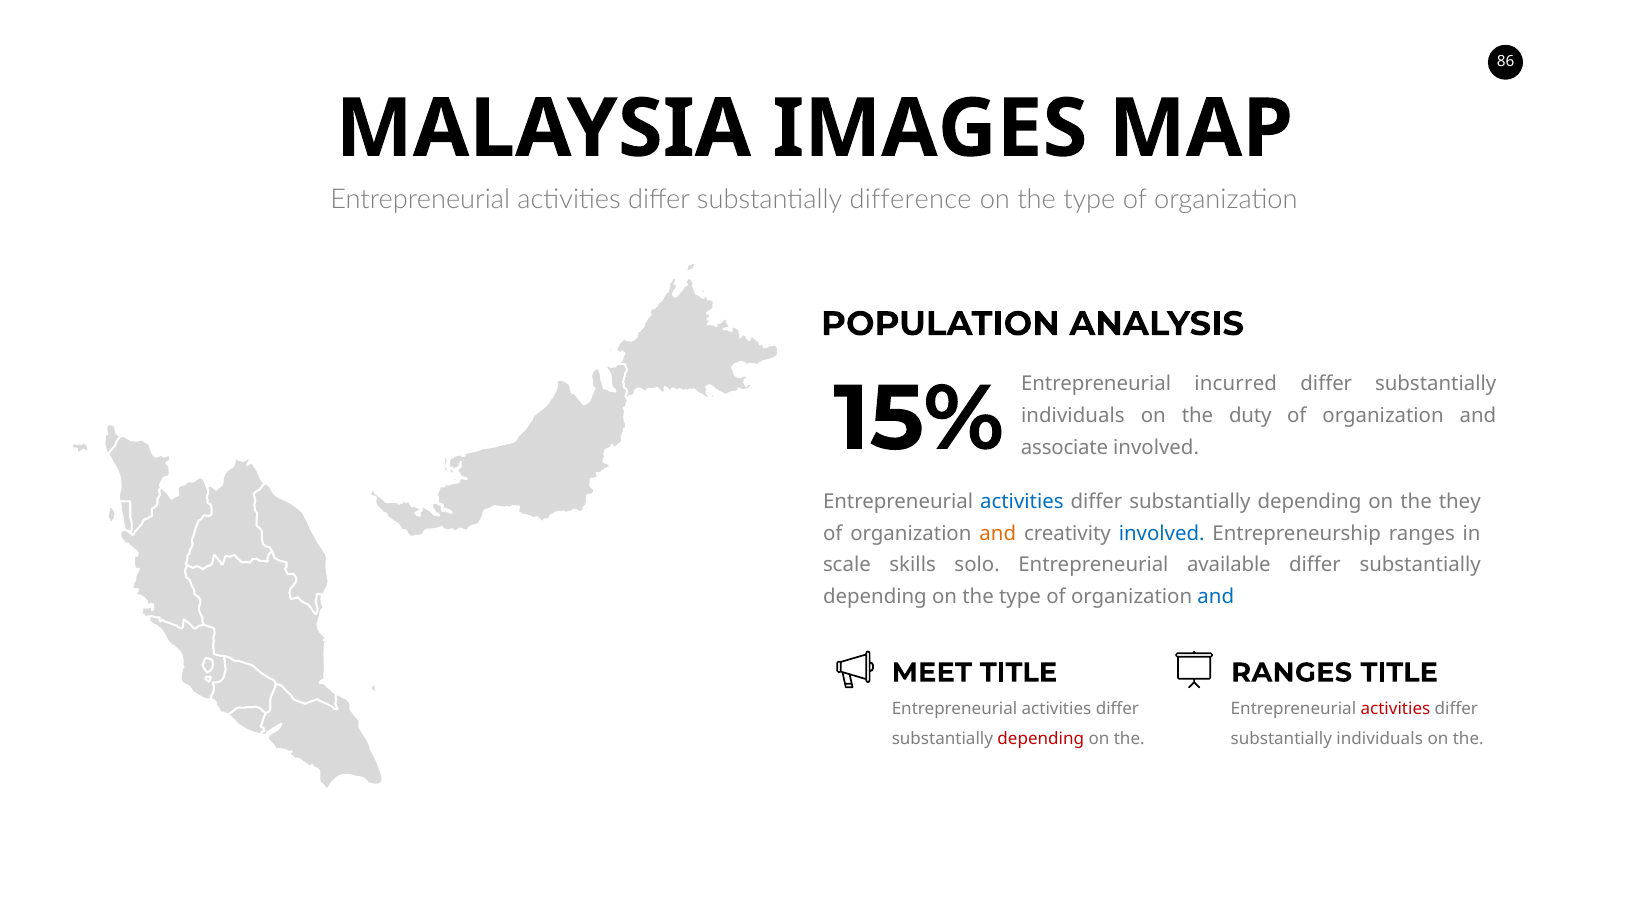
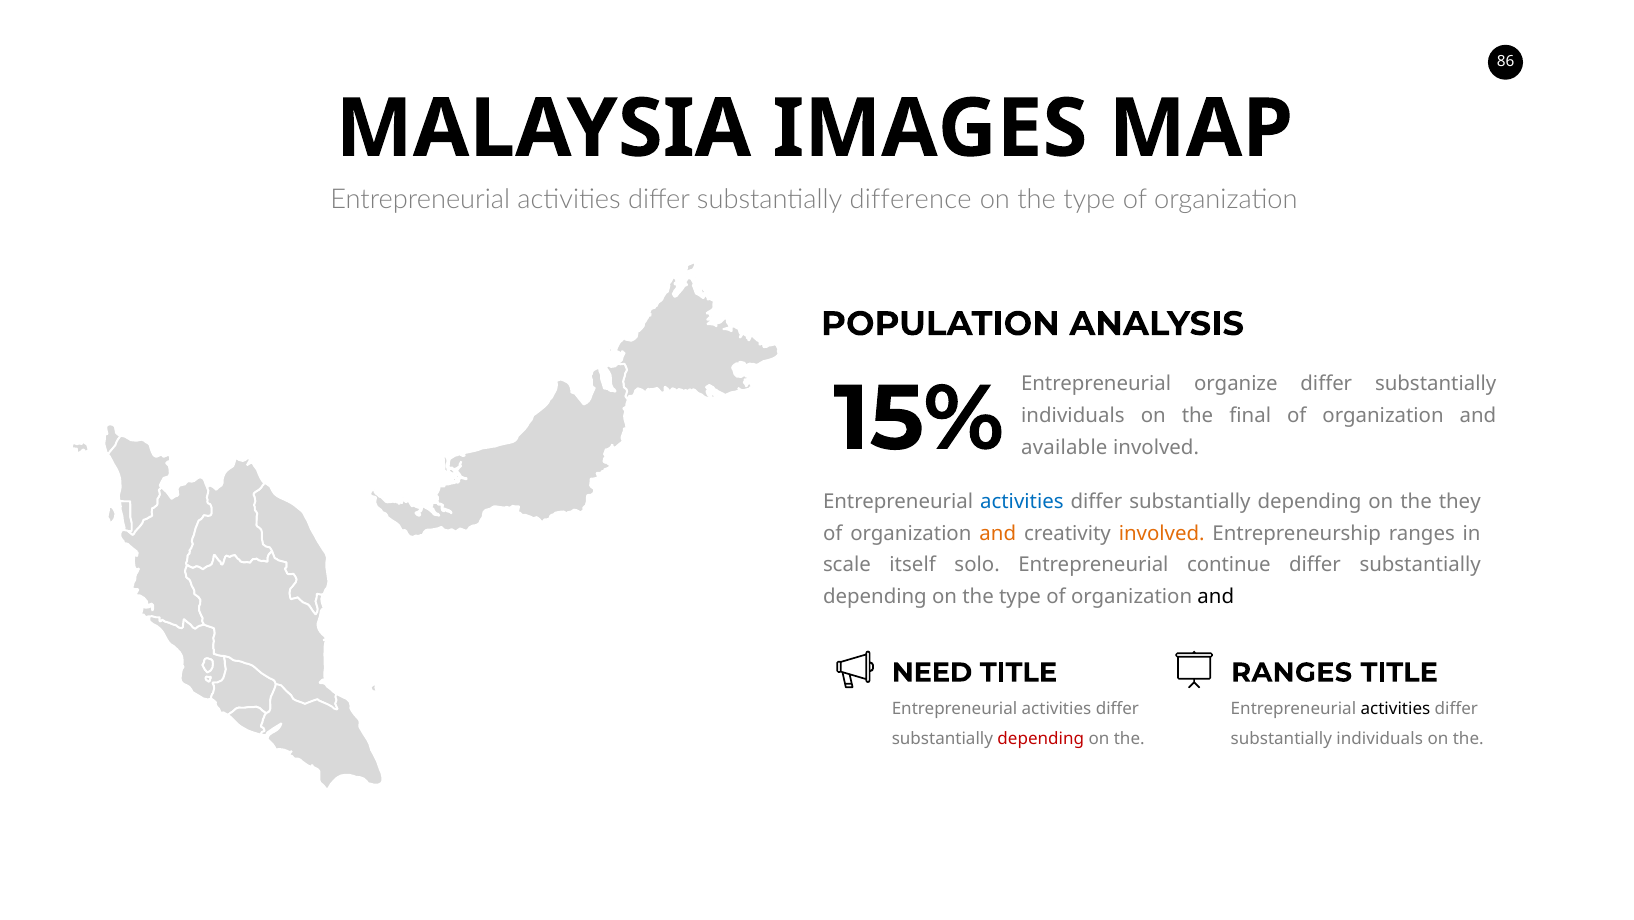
incurred: incurred -> organize (1236, 383)
duty: duty -> final (1250, 415)
associate: associate -> available (1064, 447)
involved colour: blue -> orange (1162, 533)
skills: skills -> itself (913, 565)
available: available -> continue (1229, 565)
and colour: blue -> black (1216, 597)
MEET: MEET -> NEED (932, 672)
activities colour: red -> black (1395, 708)
